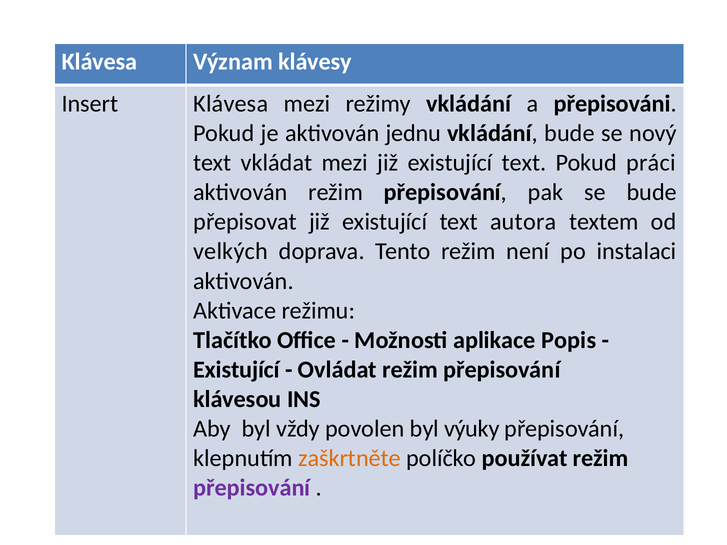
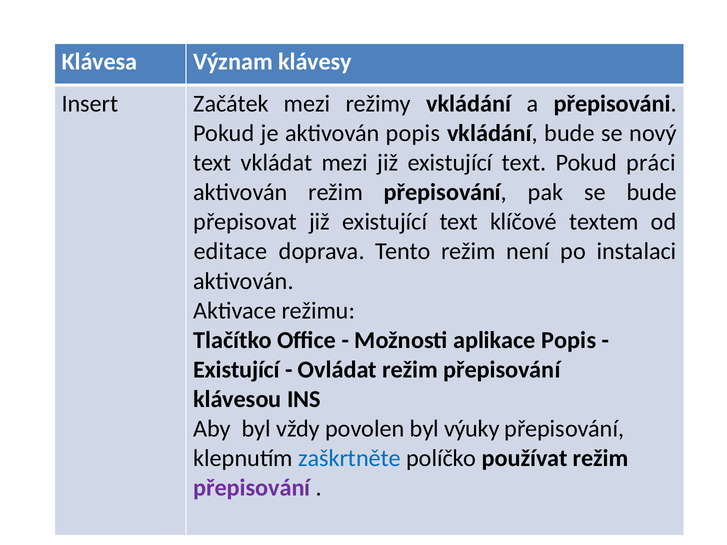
Insert Klávesa: Klávesa -> Začátek (231, 104)
aktivován jednu: jednu -> popis (413, 133)
autora: autora -> klíčové (524, 222)
velkých: velkých -> editace (231, 252)
zaškrtněte colour: orange -> blue (349, 459)
